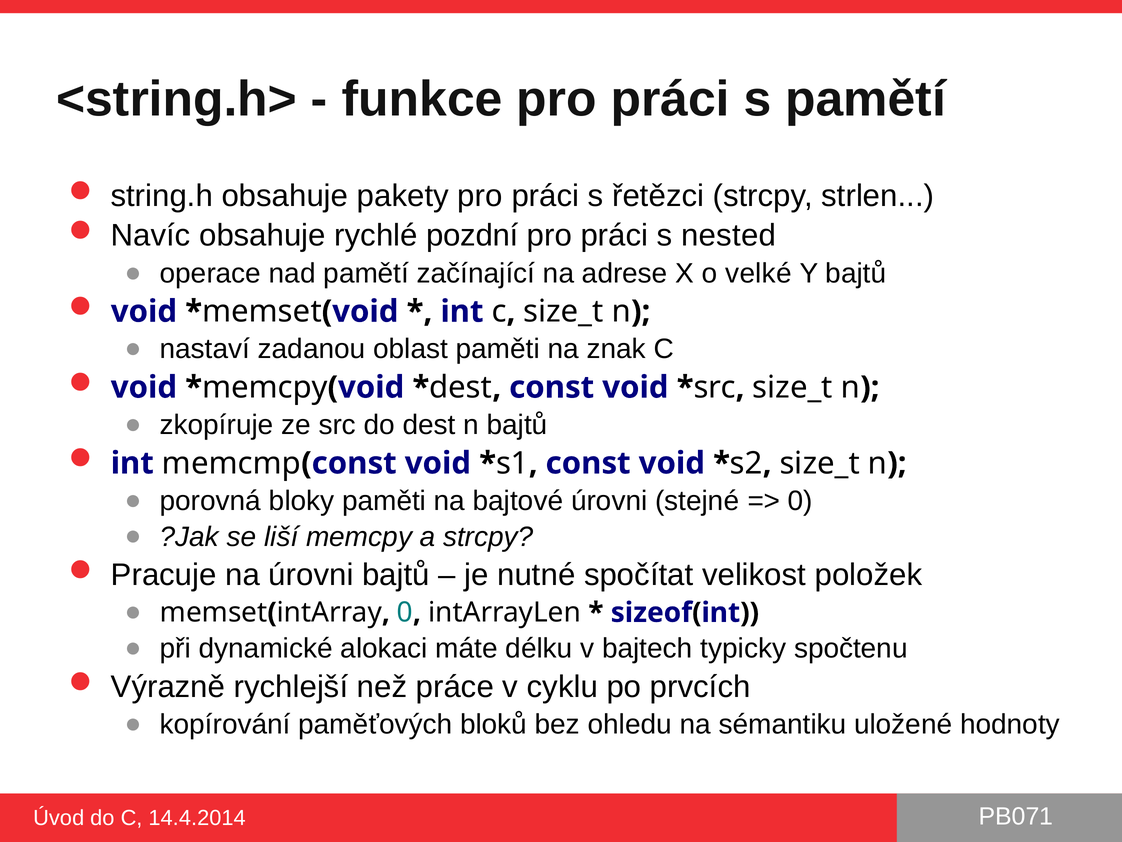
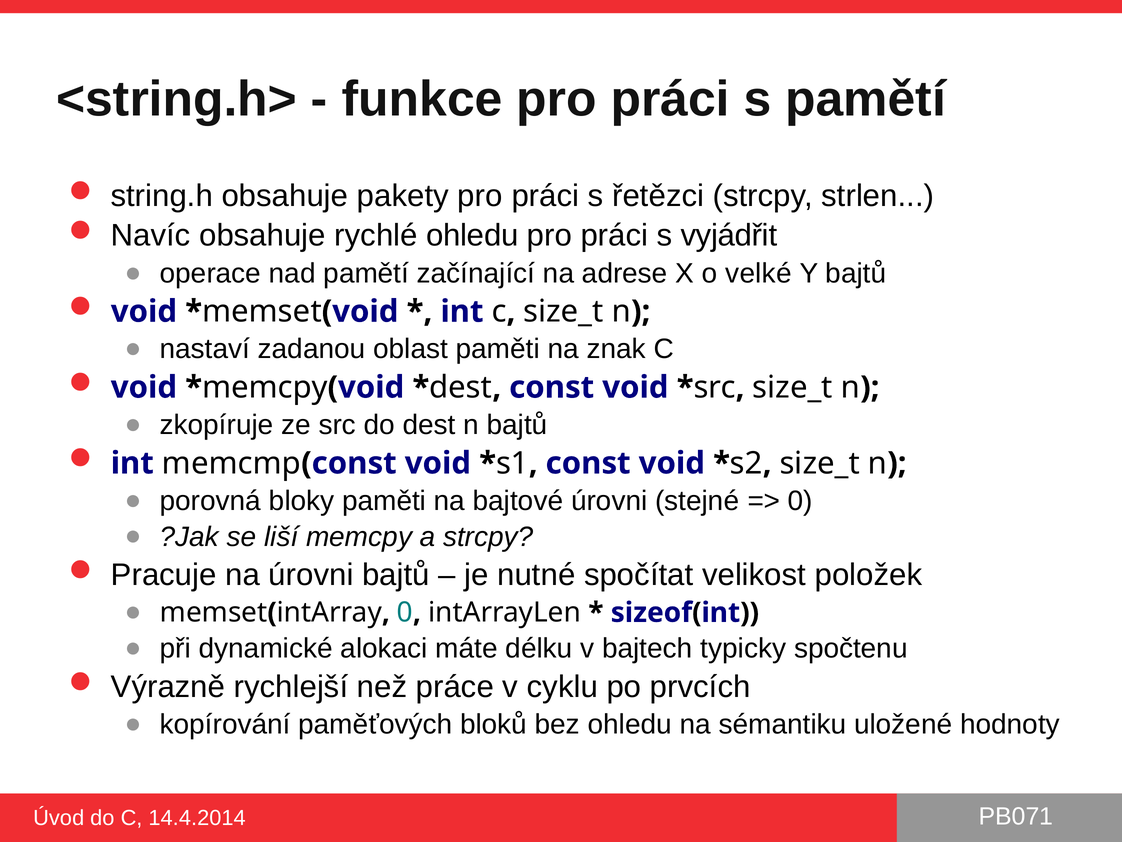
rychlé pozdní: pozdní -> ohledu (472, 236)
nested: nested -> vyjádřit (729, 236)
